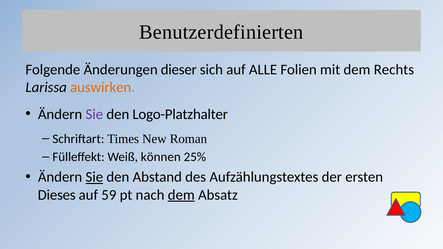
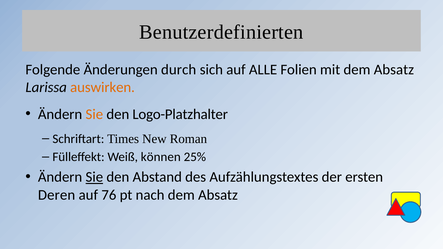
dieser: dieser -> durch (179, 70)
mit dem Rechts: Rechts -> Absatz (394, 70)
Sie colour: purple -> orange (94, 114)
Dieses: Dieses -> Deren (57, 195)
59: 59 -> 76 (109, 195)
dem underline: present -> none (181, 195)
